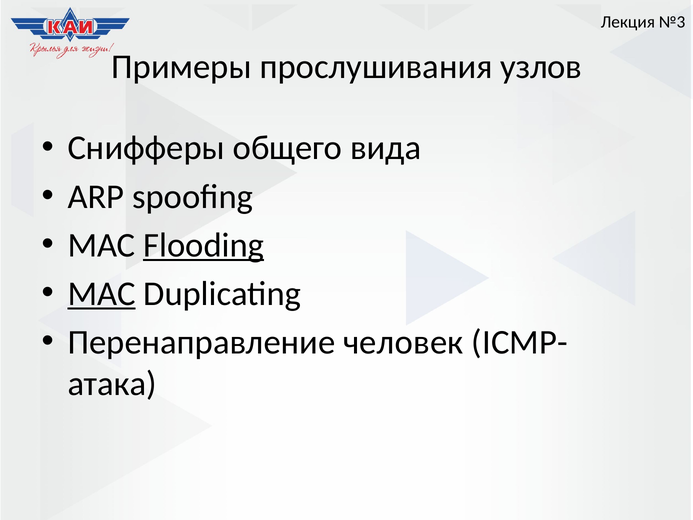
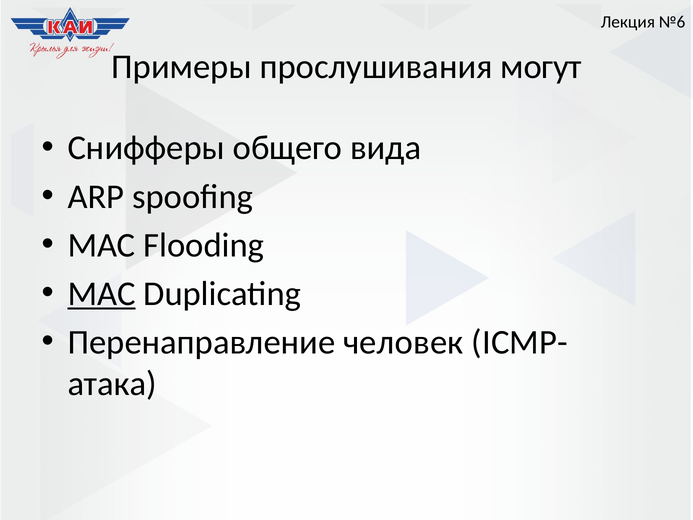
№3: №3 -> №6 (672, 22)
узлов: узлов -> могут (541, 67)
Flooding underline: present -> none (204, 245)
